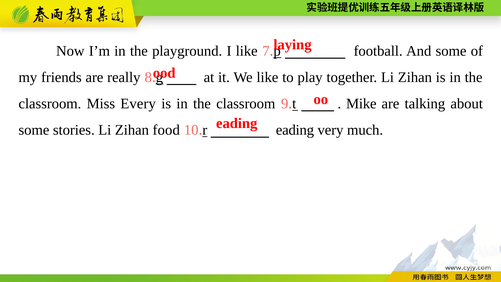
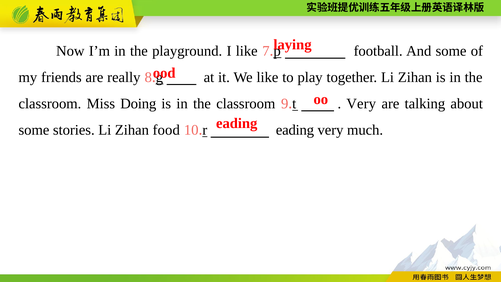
Every: Every -> Doing (138, 104)
Mike: Mike -> Very (361, 104)
